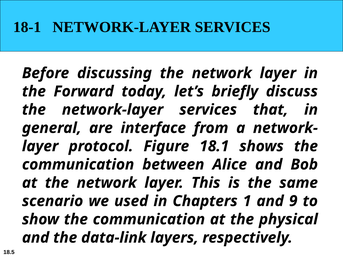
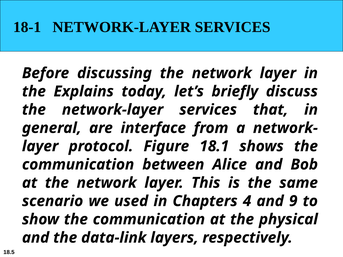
Forward: Forward -> Explains (84, 91)
1: 1 -> 4 (247, 201)
